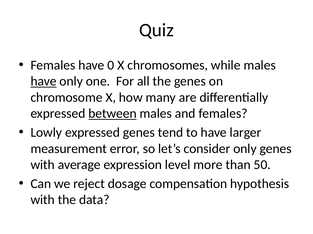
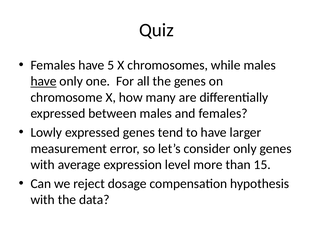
0: 0 -> 5 (111, 65)
between underline: present -> none (113, 114)
50: 50 -> 15 (262, 165)
